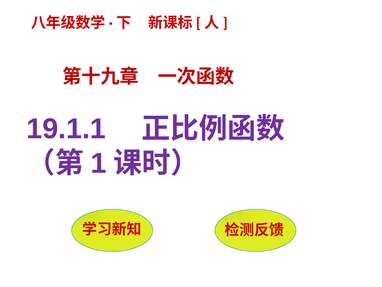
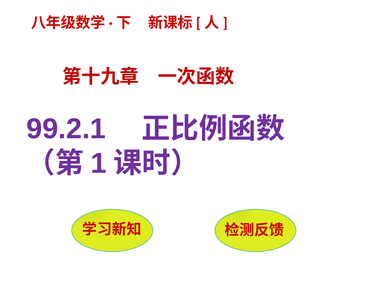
19.1.1: 19.1.1 -> 99.2.1 (66, 129)
